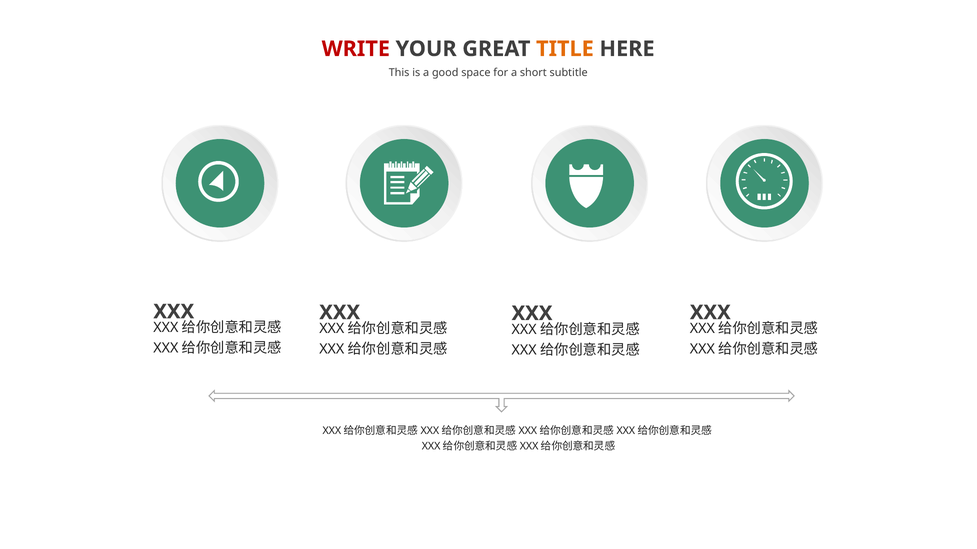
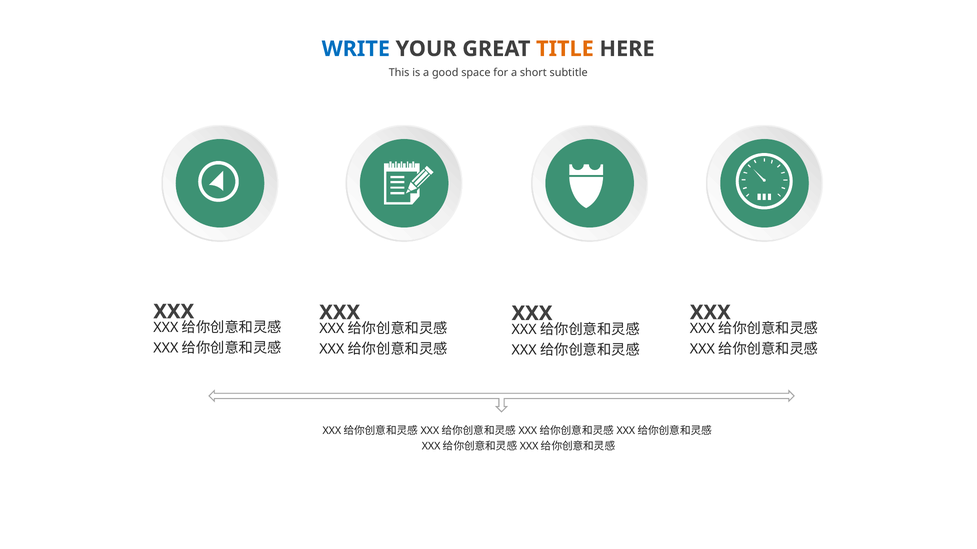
WRITE colour: red -> blue (356, 49)
